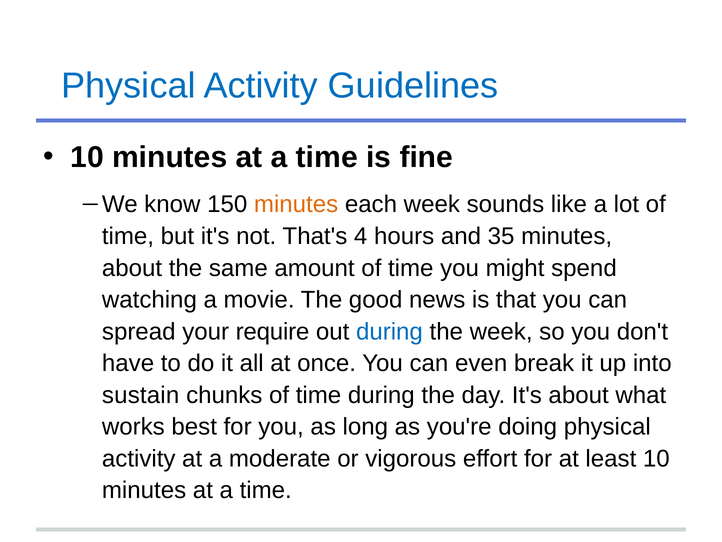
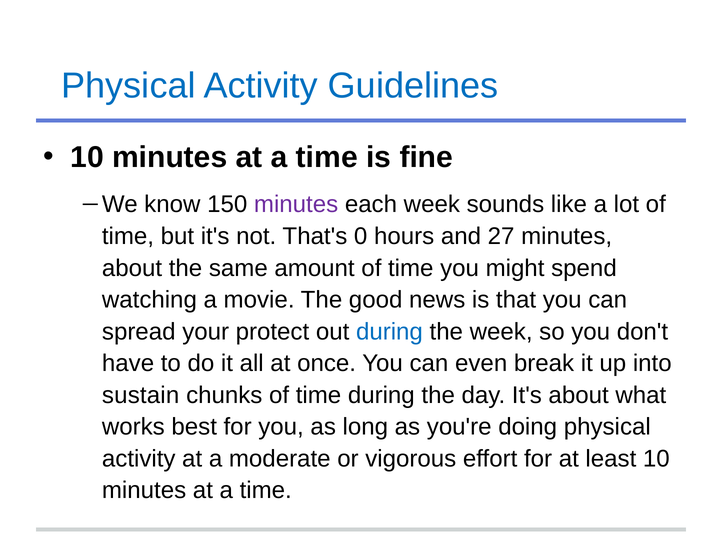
minutes colour: orange -> purple (296, 204)
4: 4 -> 0 (361, 236)
35: 35 -> 27 (501, 236)
require: require -> protect (272, 331)
